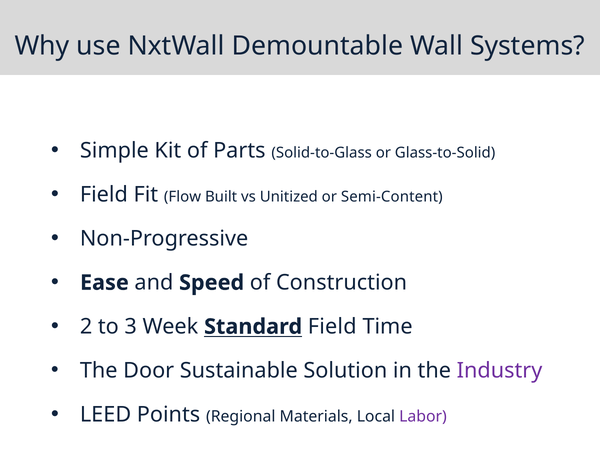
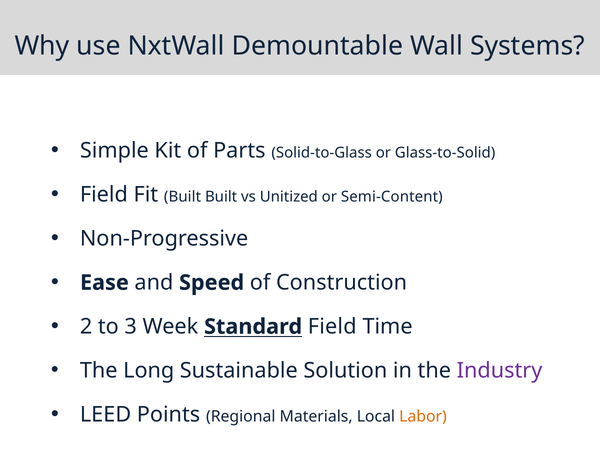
Fit Flow: Flow -> Built (183, 197)
Door: Door -> Long (149, 370)
Labor colour: purple -> orange (423, 416)
